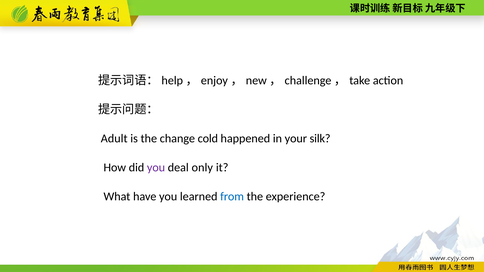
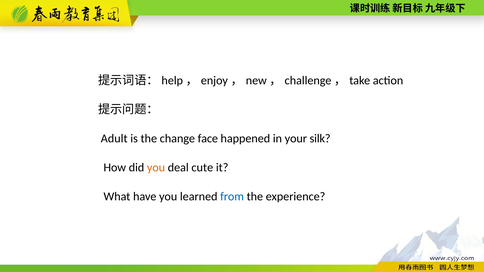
cold: cold -> face (208, 139)
you colour: purple -> orange (156, 168)
only: only -> cute (202, 168)
